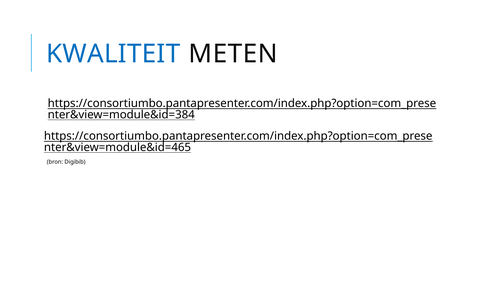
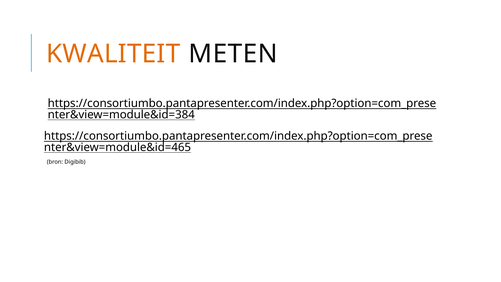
KWALITEIT colour: blue -> orange (113, 54)
